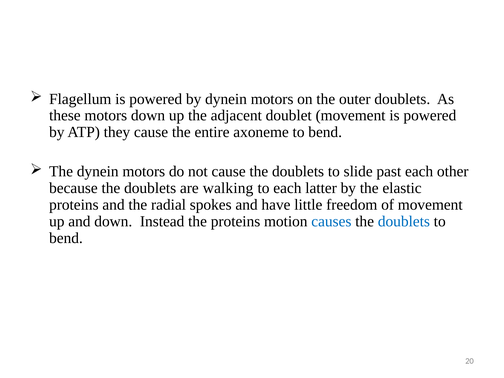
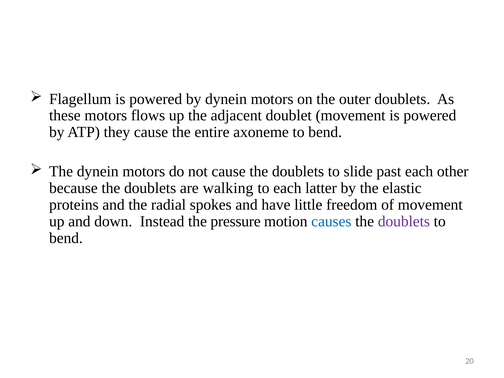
motors down: down -> flows (148, 116)
the proteins: proteins -> pressure (236, 221)
doublets colour: blue -> purple (404, 221)
